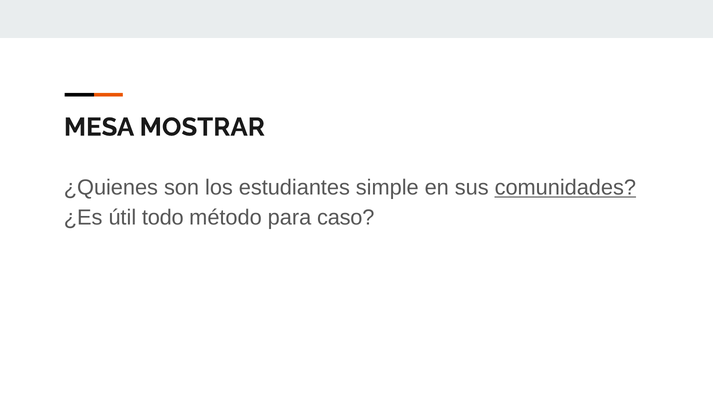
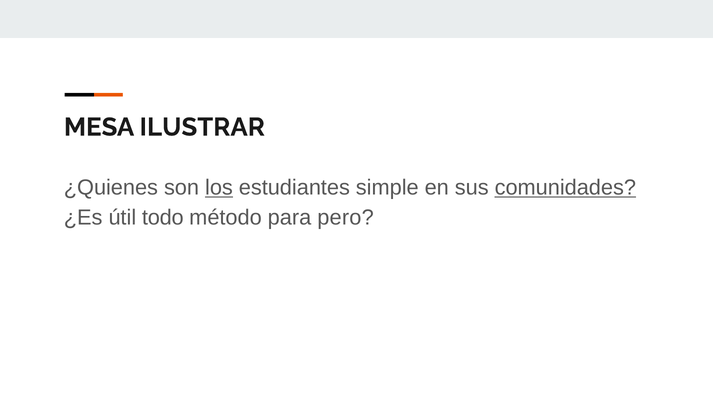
MOSTRAR: MOSTRAR -> ILUSTRAR (202, 127)
los underline: none -> present (219, 188)
caso: caso -> pero (346, 218)
